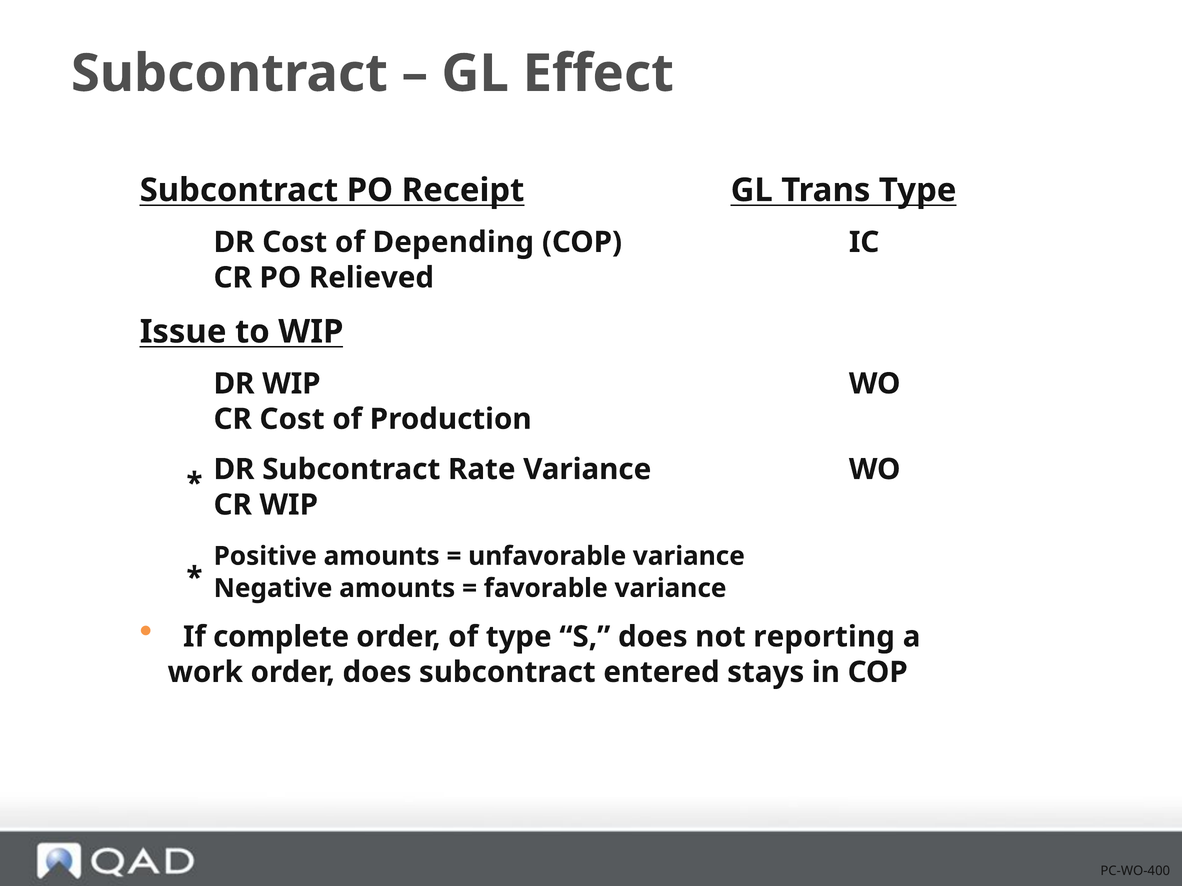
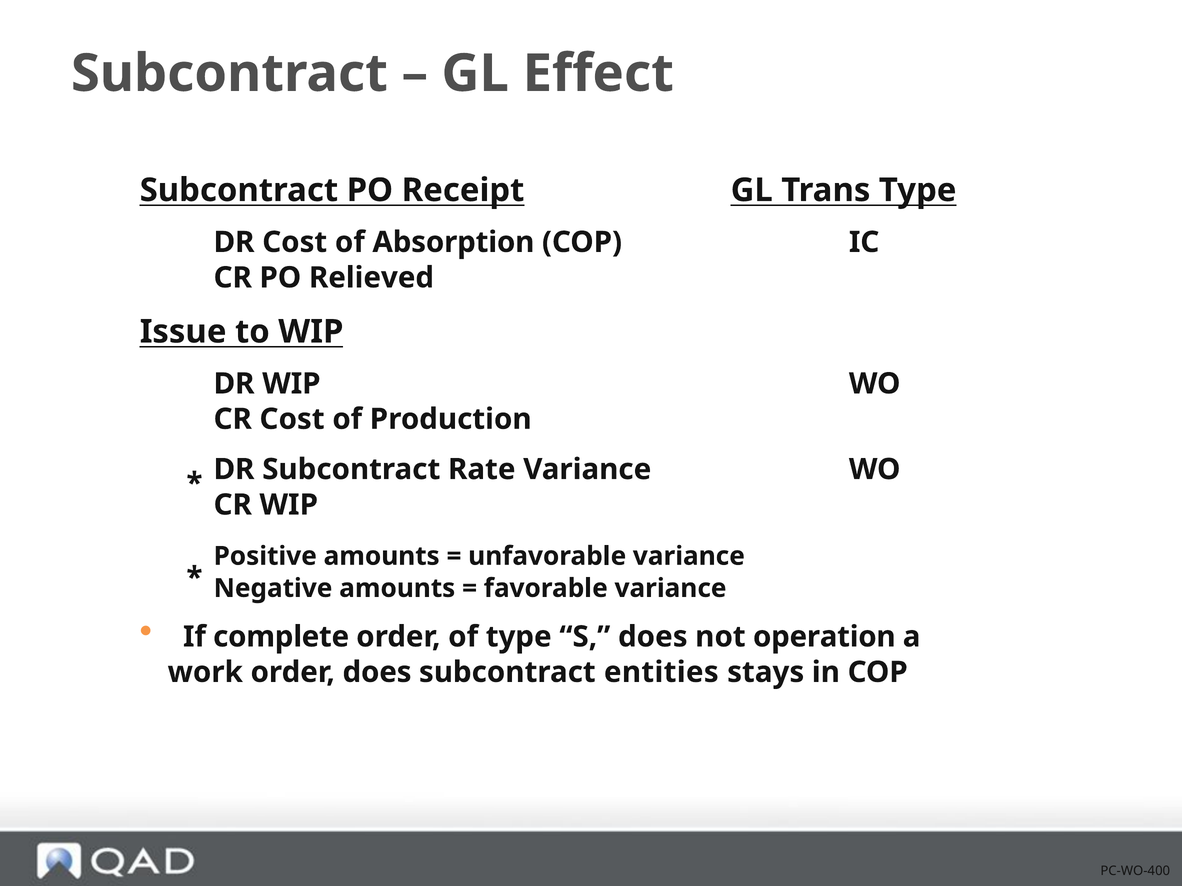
Depending: Depending -> Absorption (453, 242)
reporting: reporting -> operation (824, 637)
entered: entered -> entities (661, 673)
